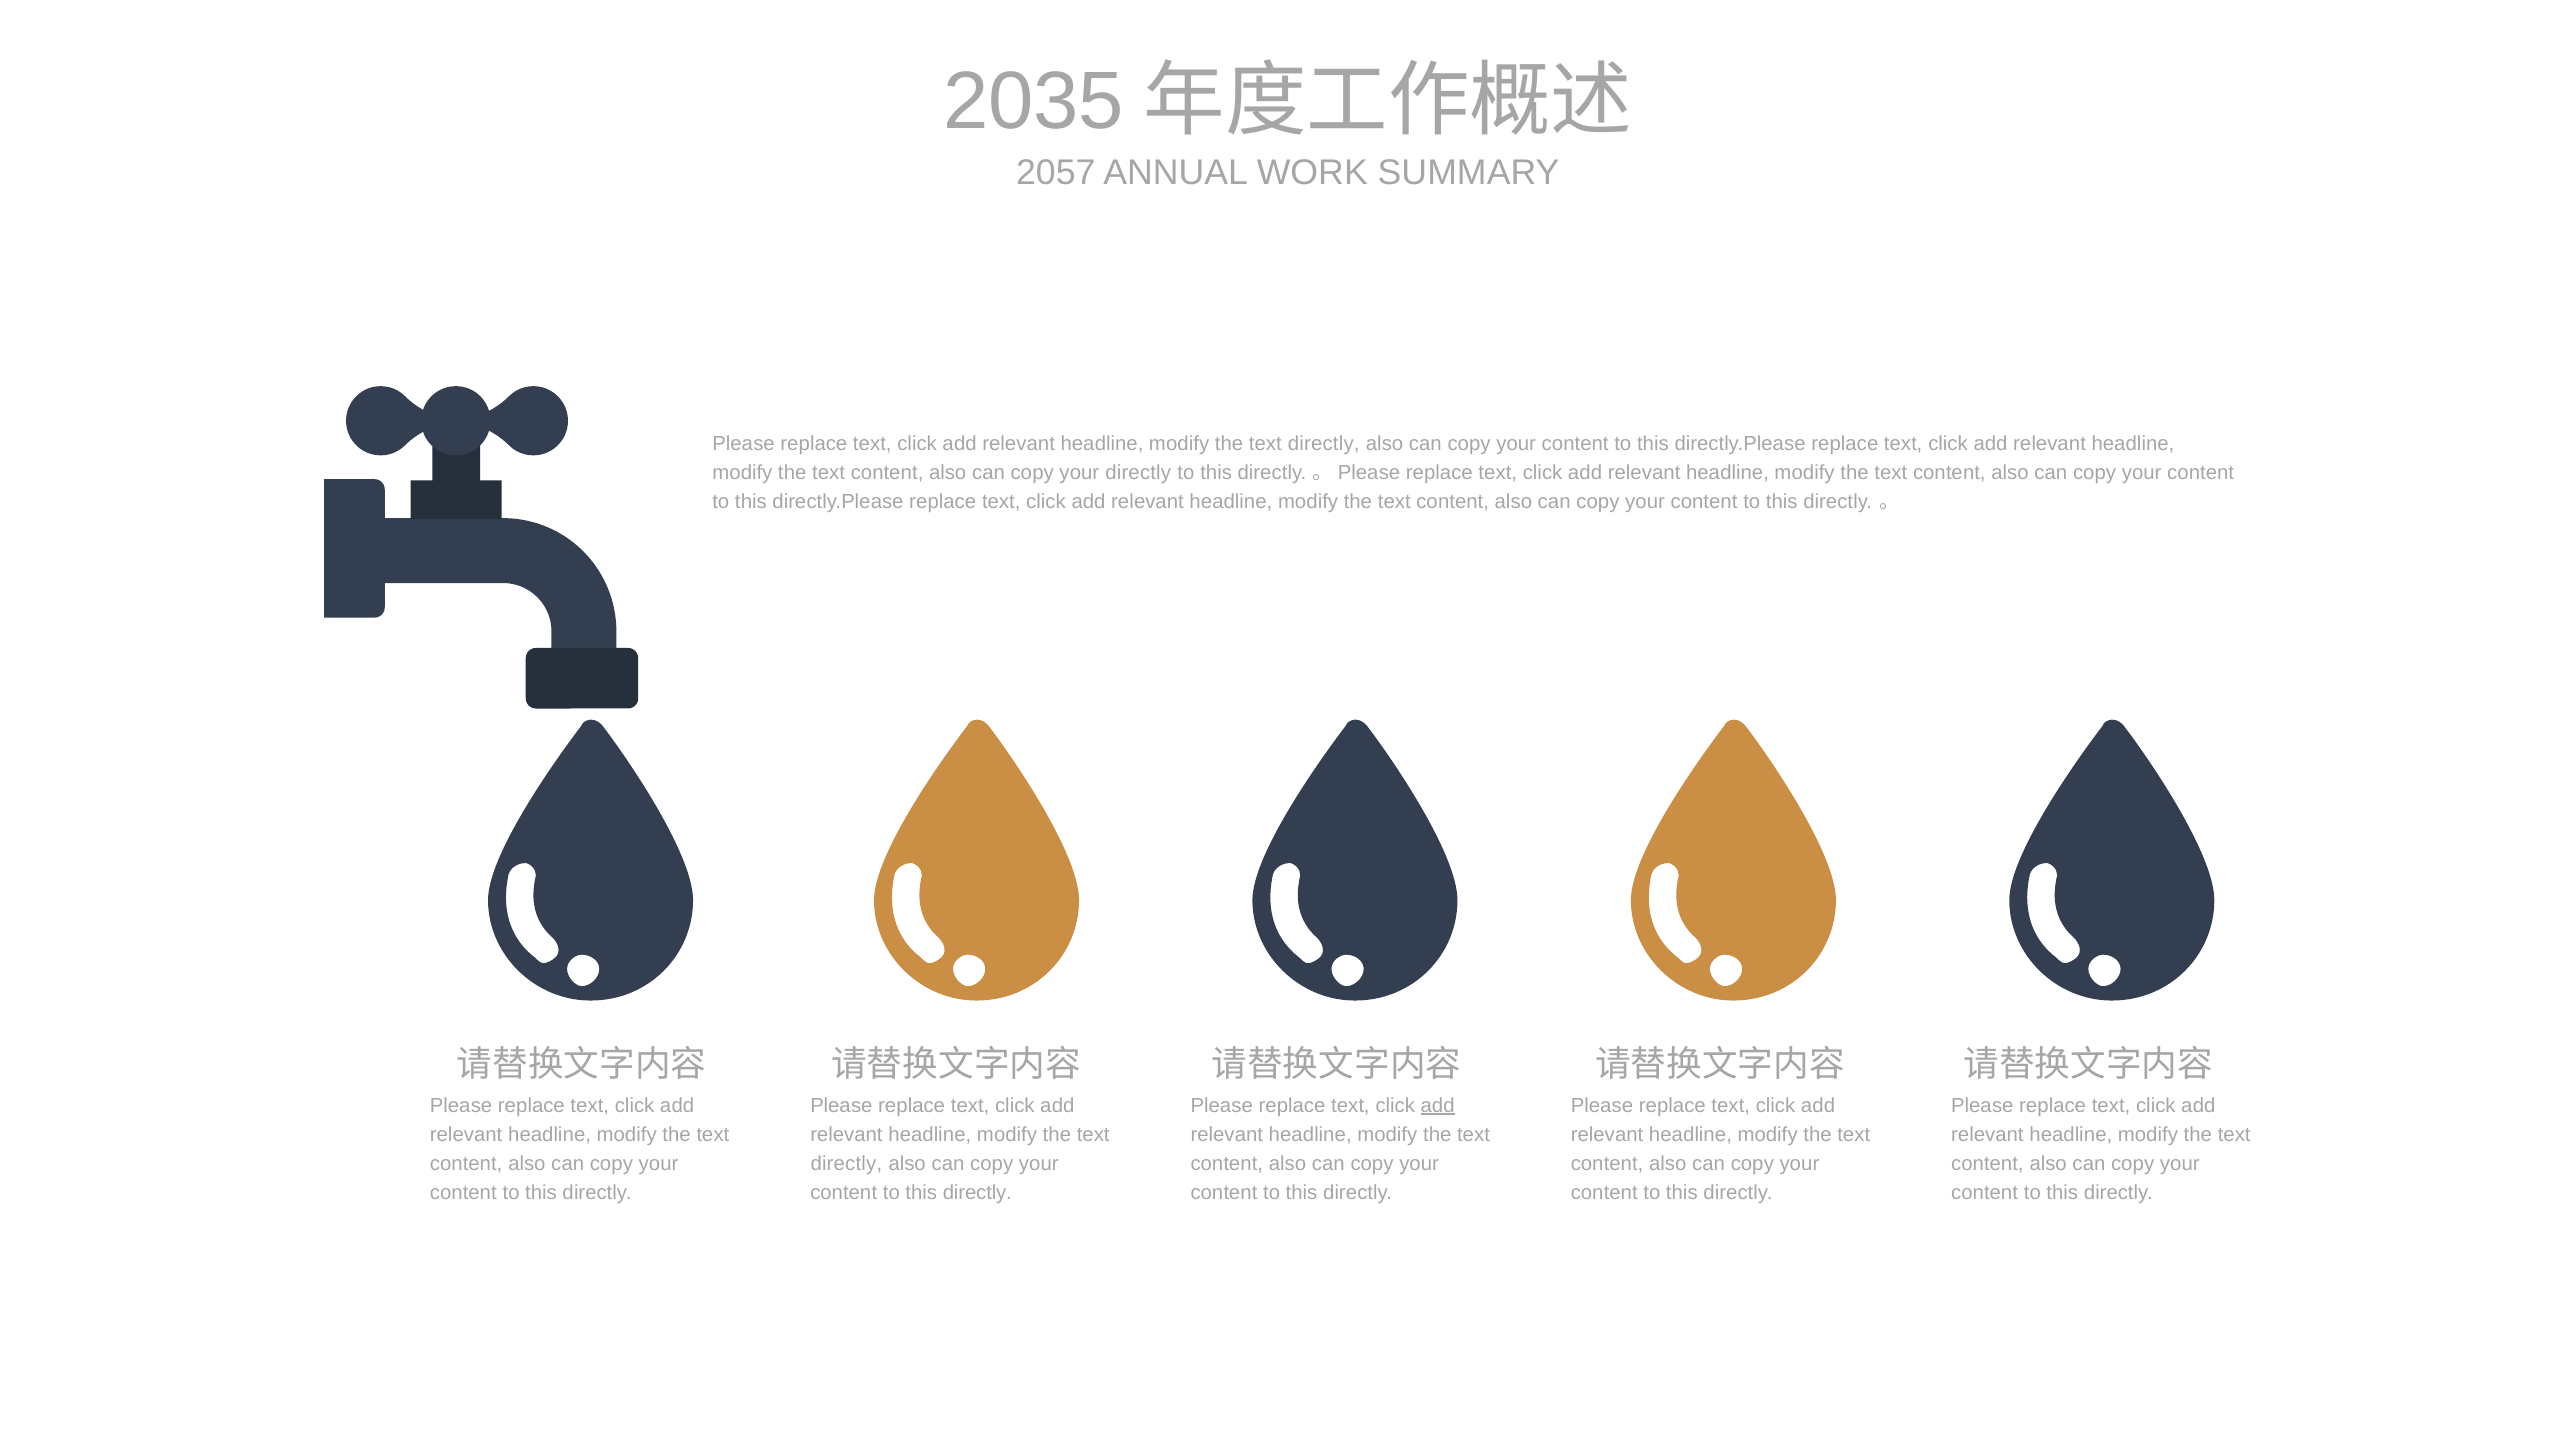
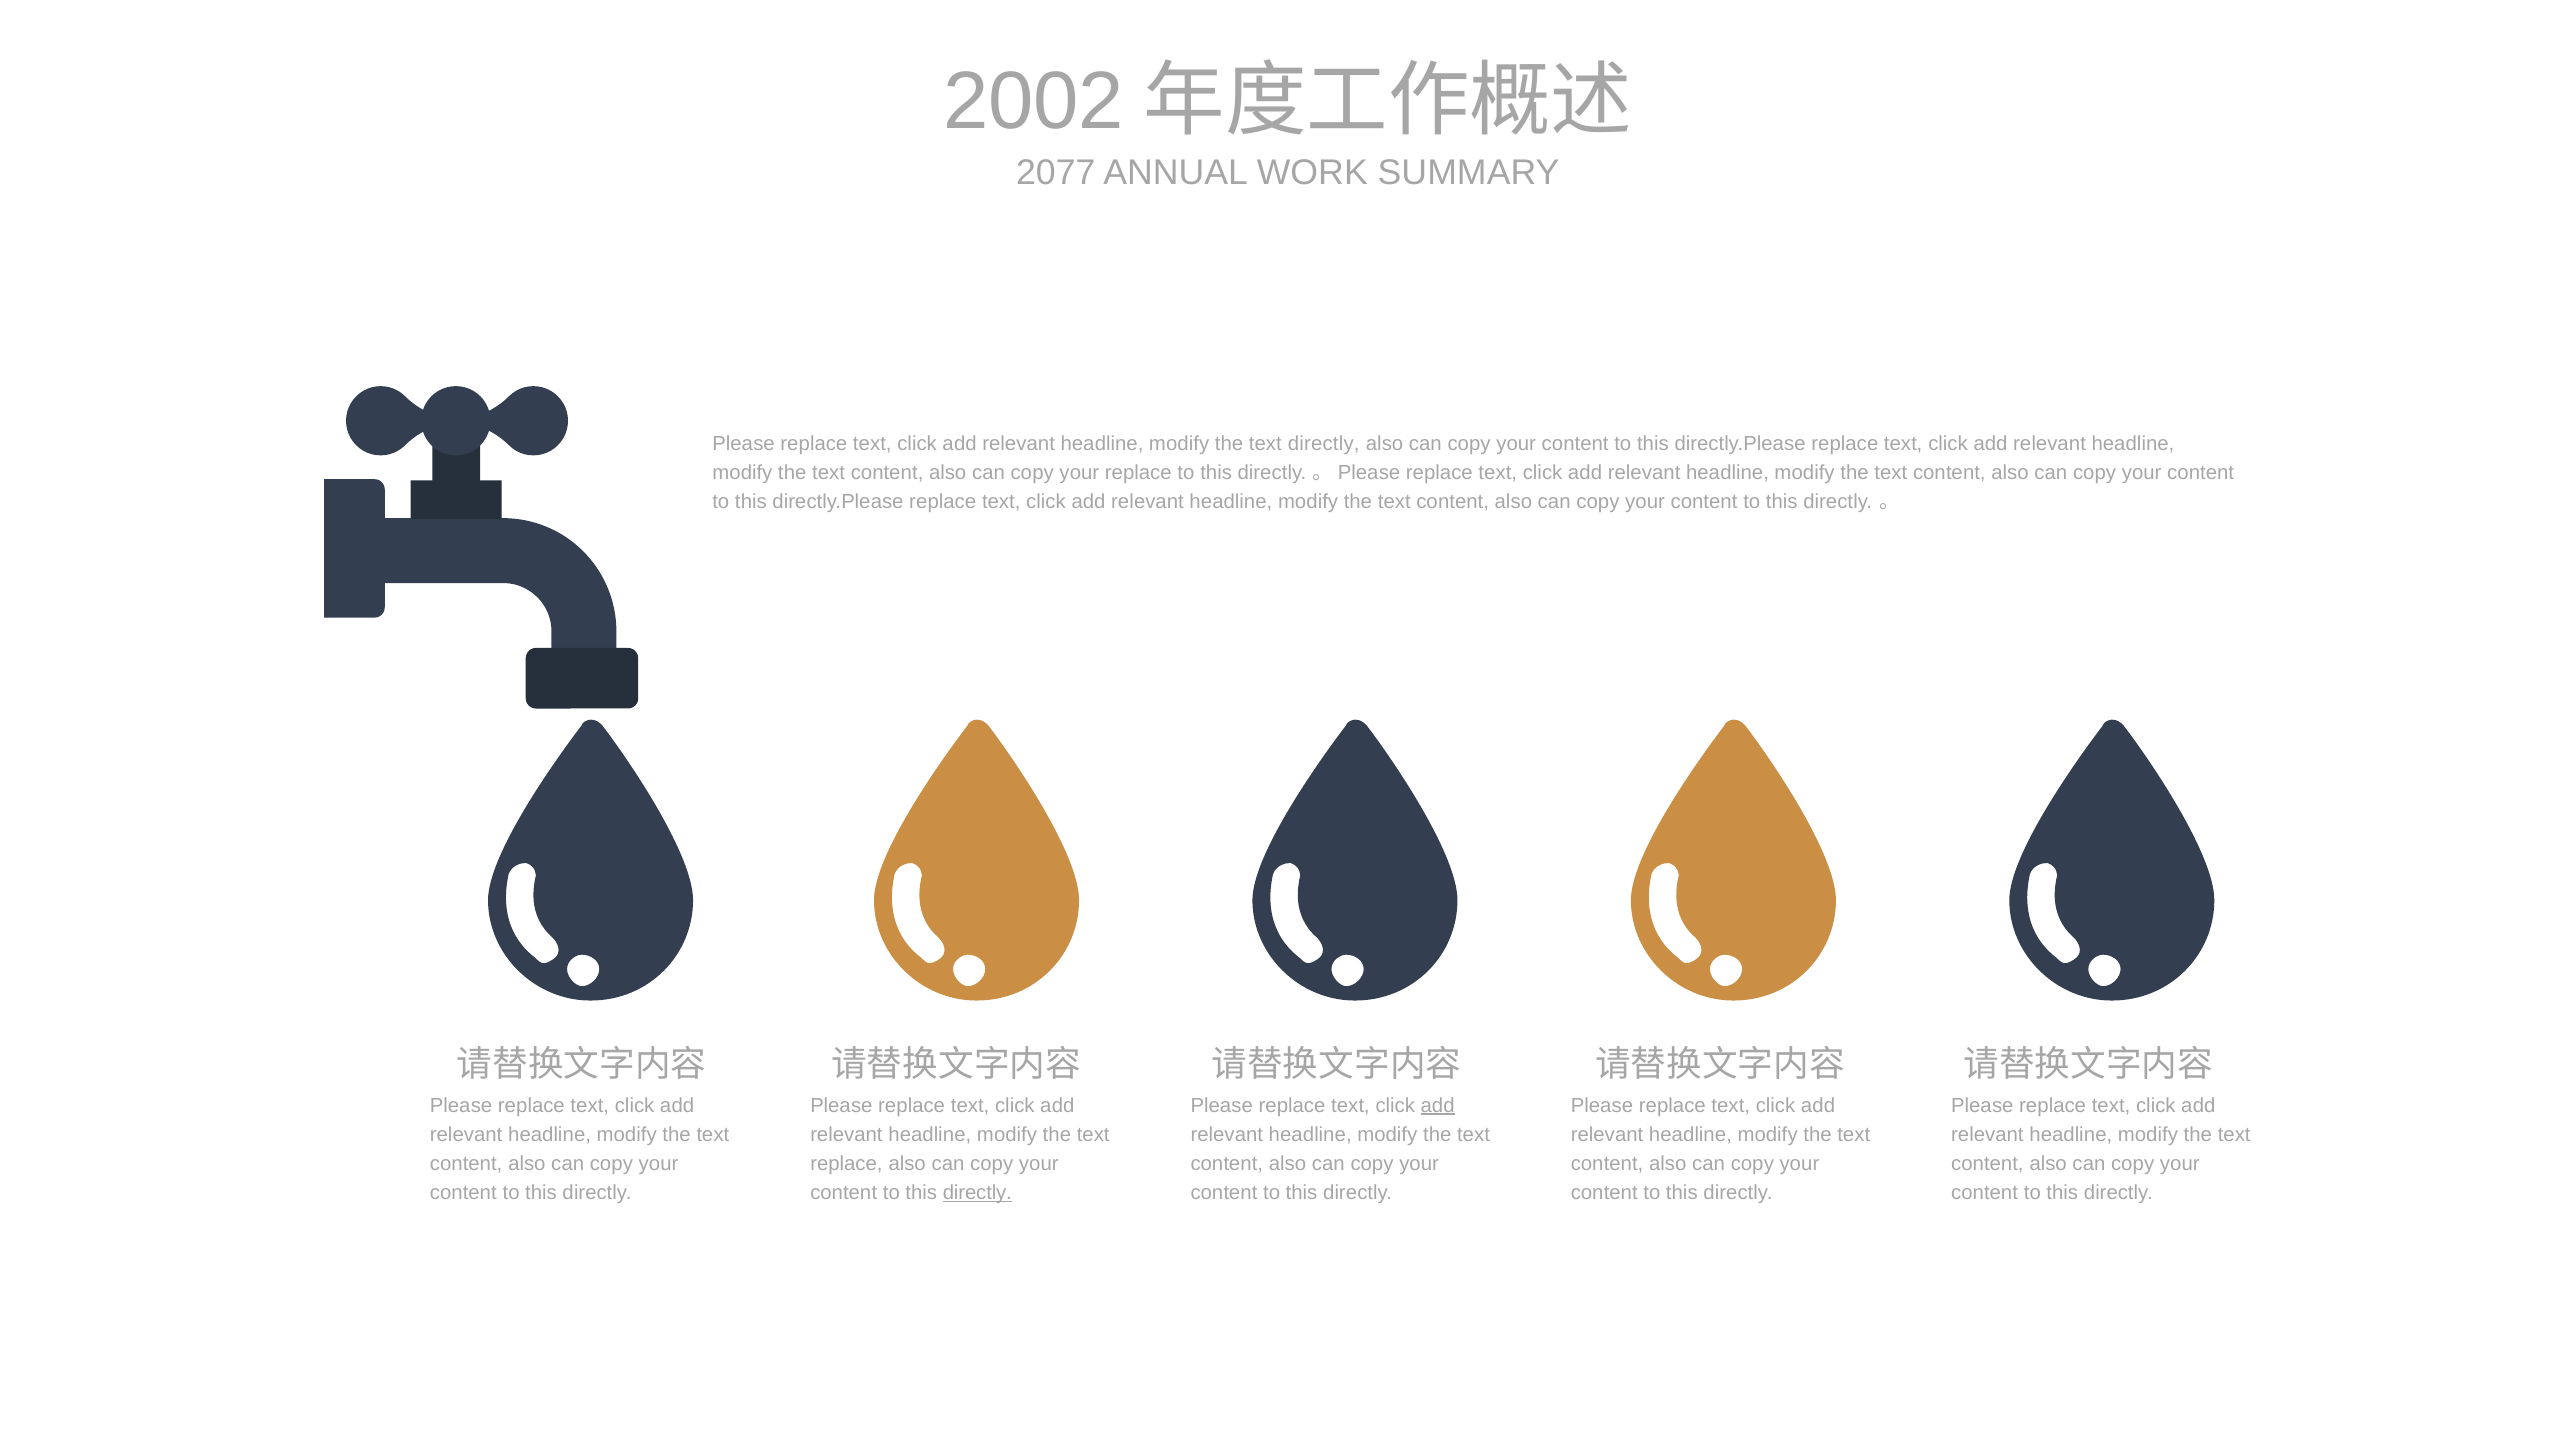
2035: 2035 -> 2002 (1034, 102)
2057: 2057 -> 2077 (1056, 173)
your directly: directly -> replace (1138, 473)
directly: directly -> replace (846, 1164)
directly underline: none -> present (977, 1193)
